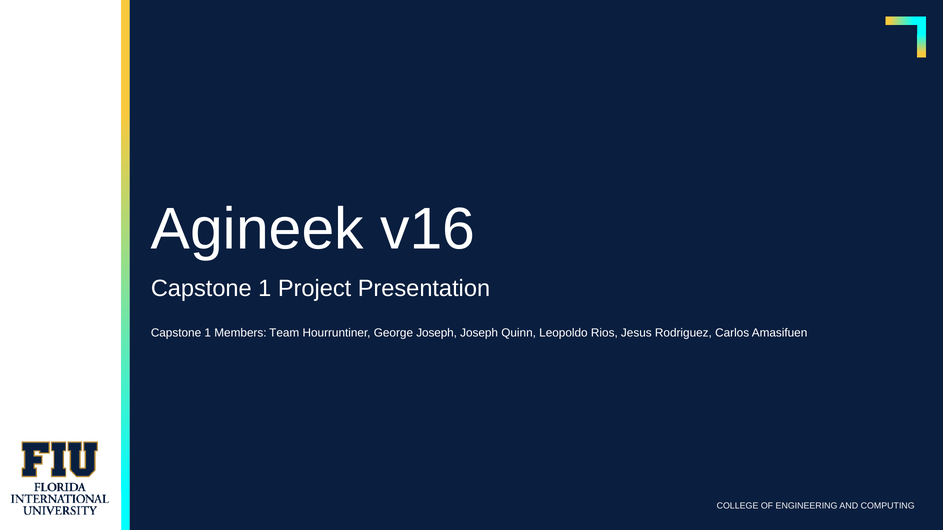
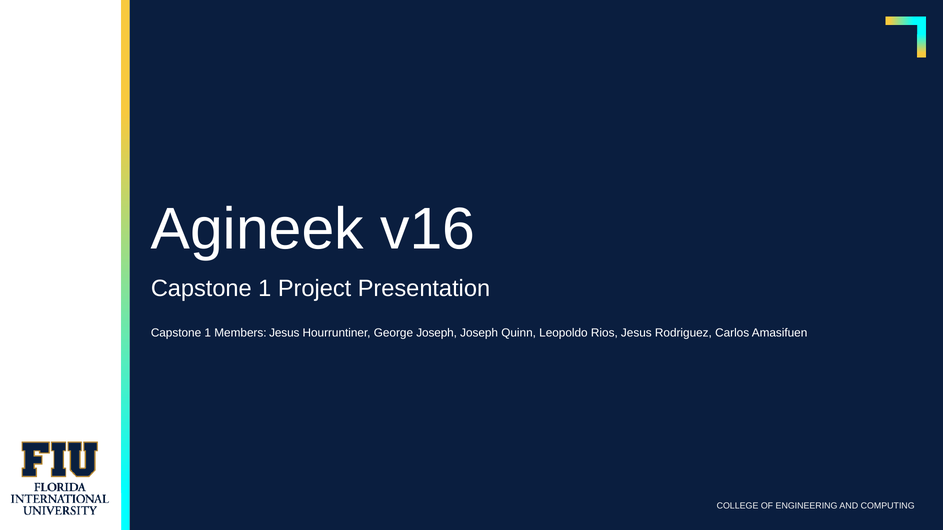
Members Team: Team -> Jesus (284, 333)
